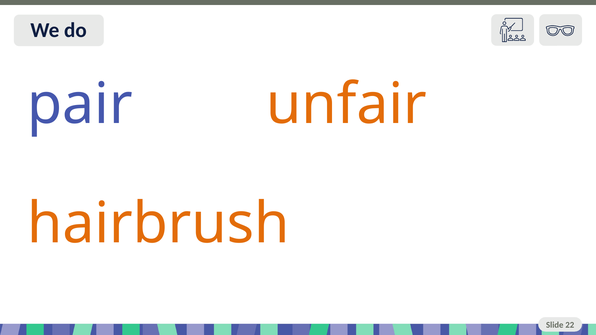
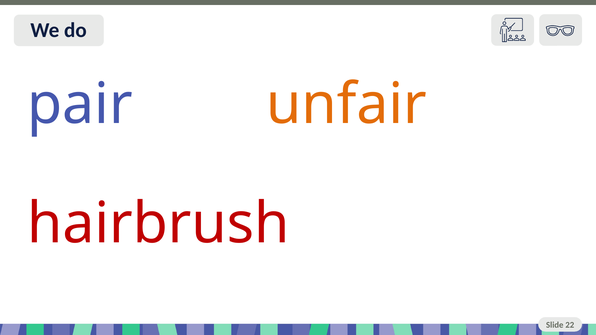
hairbrush colour: orange -> red (158, 224)
